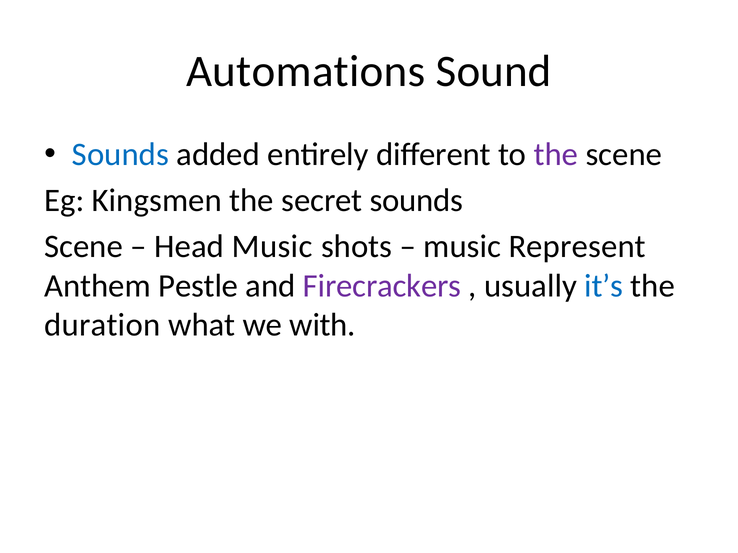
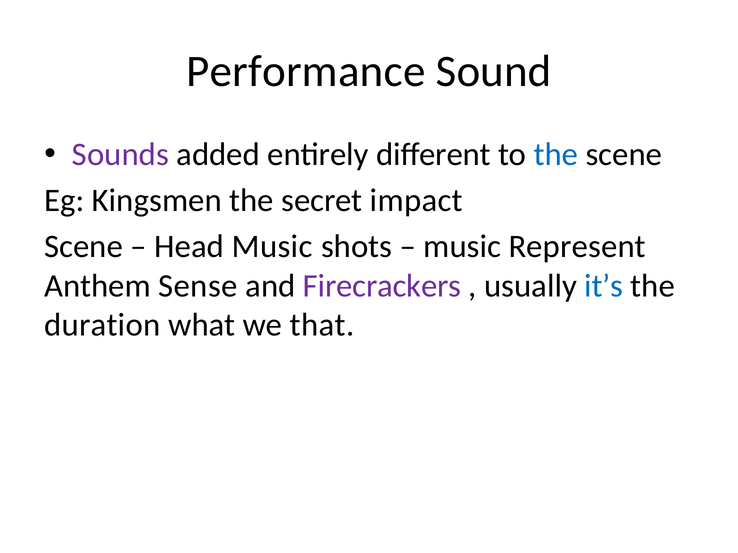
Automations: Automations -> Performance (306, 71)
Sounds colour: blue -> purple (120, 155)
the colour: purple -> blue (556, 155)
secret sounds: sounds -> impact (416, 201)
Pestle: Pestle -> Sense (198, 286)
with: with -> that (322, 325)
